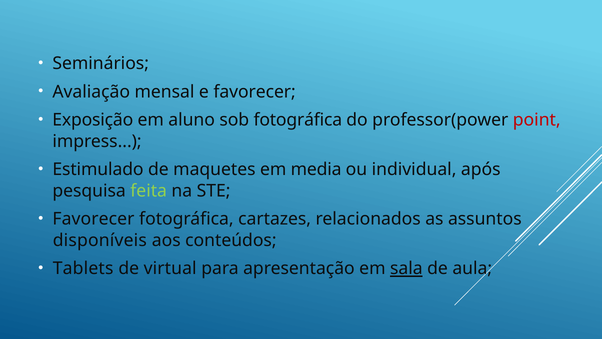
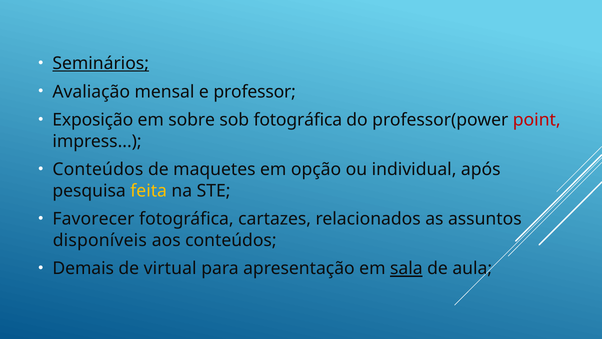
Seminários underline: none -> present (101, 63)
e favorecer: favorecer -> professor (255, 92)
aluno: aluno -> sobre (192, 120)
Estimulado: Estimulado -> Conteúdos (98, 169)
media: media -> opção (316, 169)
feita colour: light green -> yellow (149, 191)
Tablets: Tablets -> Demais (83, 268)
